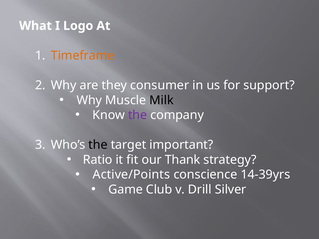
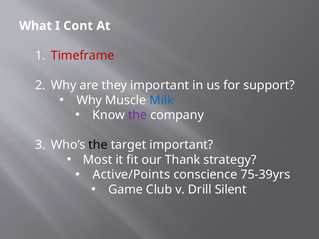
Logo: Logo -> Cont (78, 26)
Timeframe colour: orange -> red (83, 56)
they consumer: consumer -> important (160, 85)
Milk colour: black -> blue (162, 100)
Ratio: Ratio -> Most (98, 160)
14-39yrs: 14-39yrs -> 75-39yrs (265, 175)
Silver: Silver -> Silent (231, 190)
